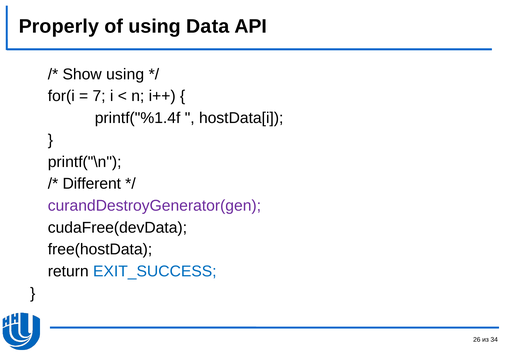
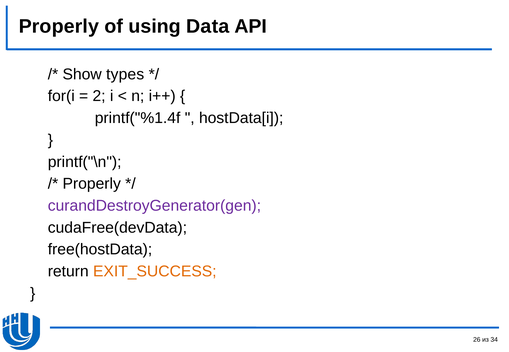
Show using: using -> types (125, 74)
7: 7 -> 2 (99, 96)
Different: Different -> Properly (92, 184)
EXIT_SUCCESS colour: blue -> orange (155, 272)
